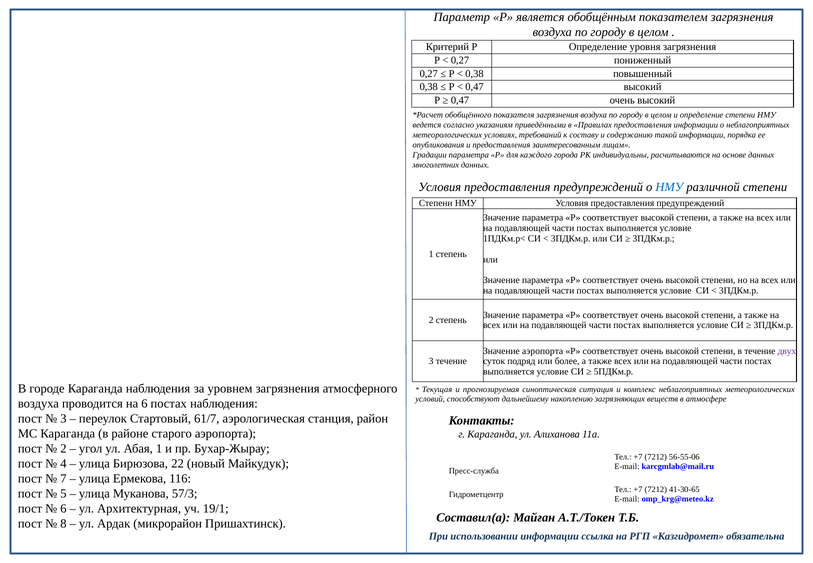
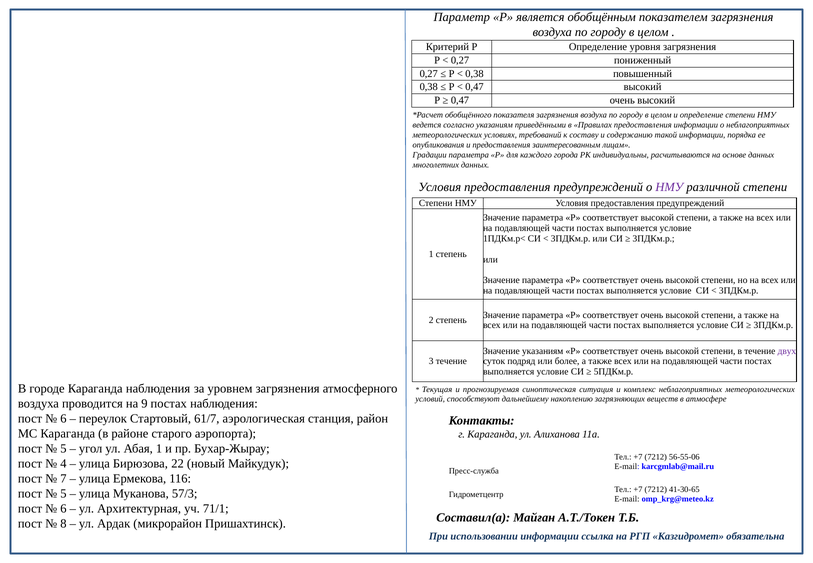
НМУ colour: blue -> purple (669, 187)
Значение аэропорта: аэропорта -> указаниям (543, 351)
на 6: 6 -> 9 (144, 404)
3: 3 -> 6 (63, 419)
2: 2 -> 5 (63, 449)
19/1: 19/1 -> 71/1 (216, 509)
